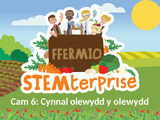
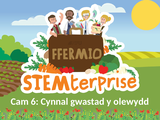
Cynnal olewydd: olewydd -> gwastad (87, 102)
